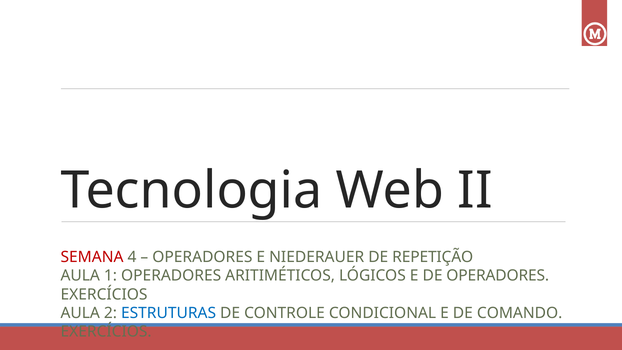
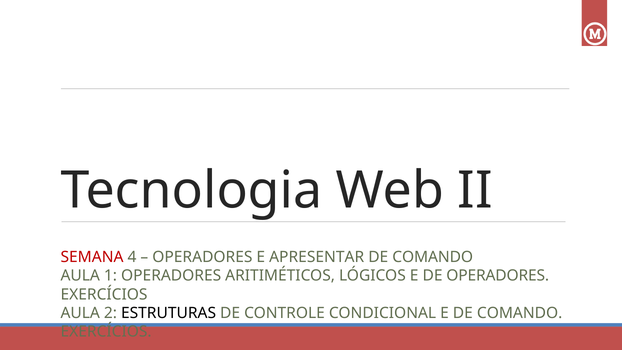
NIEDERAUER: NIEDERAUER -> APRESENTAR (317, 257)
REPETIÇÃO: REPETIÇÃO -> COMANDO (433, 257)
ESTRUTURAS colour: blue -> black (169, 313)
